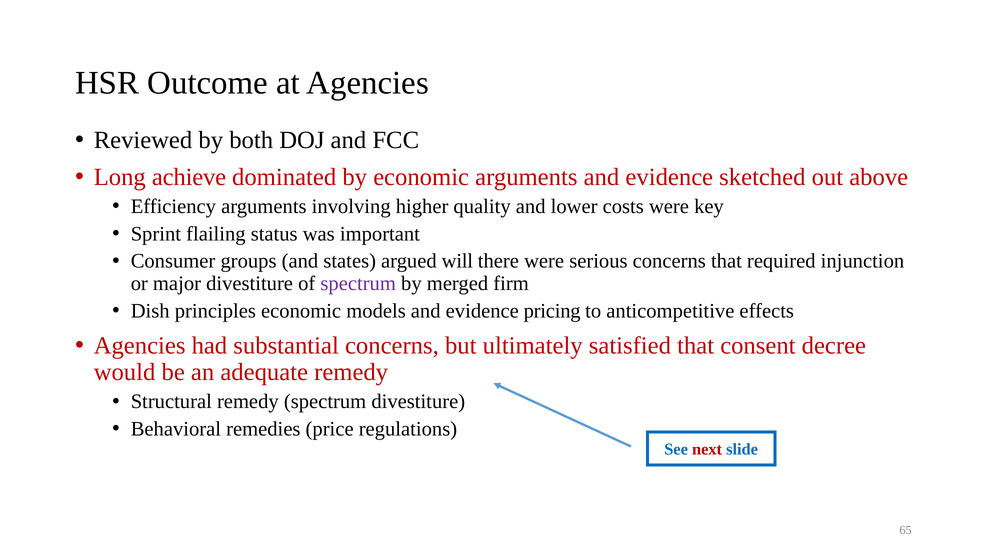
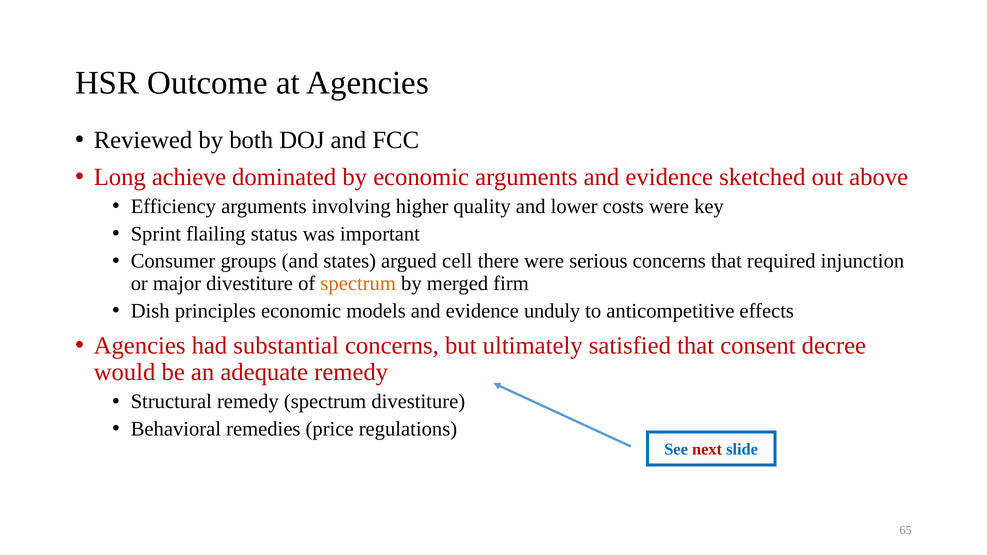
will: will -> cell (457, 261)
spectrum colour: purple -> orange (358, 284)
pricing: pricing -> unduly (552, 311)
